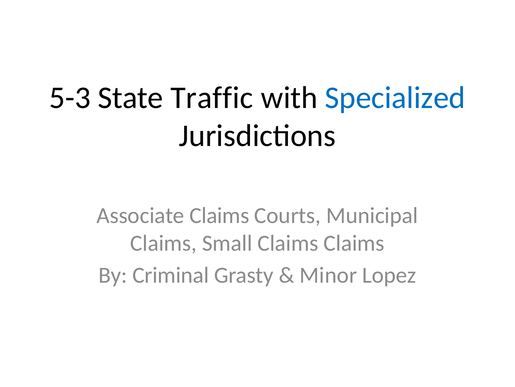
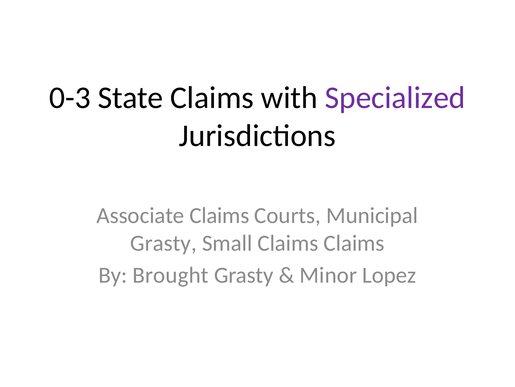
5-3: 5-3 -> 0-3 (70, 98)
State Traffic: Traffic -> Claims (212, 98)
Specialized colour: blue -> purple (395, 98)
Claims: Claims -> Grasty (164, 243)
Criminal: Criminal -> Brought (171, 275)
